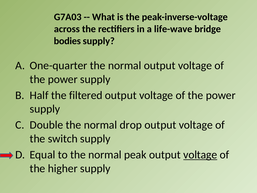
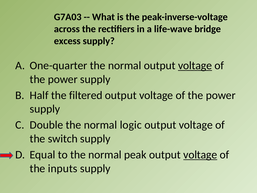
bodies: bodies -> excess (67, 41)
voltage underline: none -> present (195, 65)
drop: drop -> logic (131, 125)
higher: higher -> inputs (63, 168)
